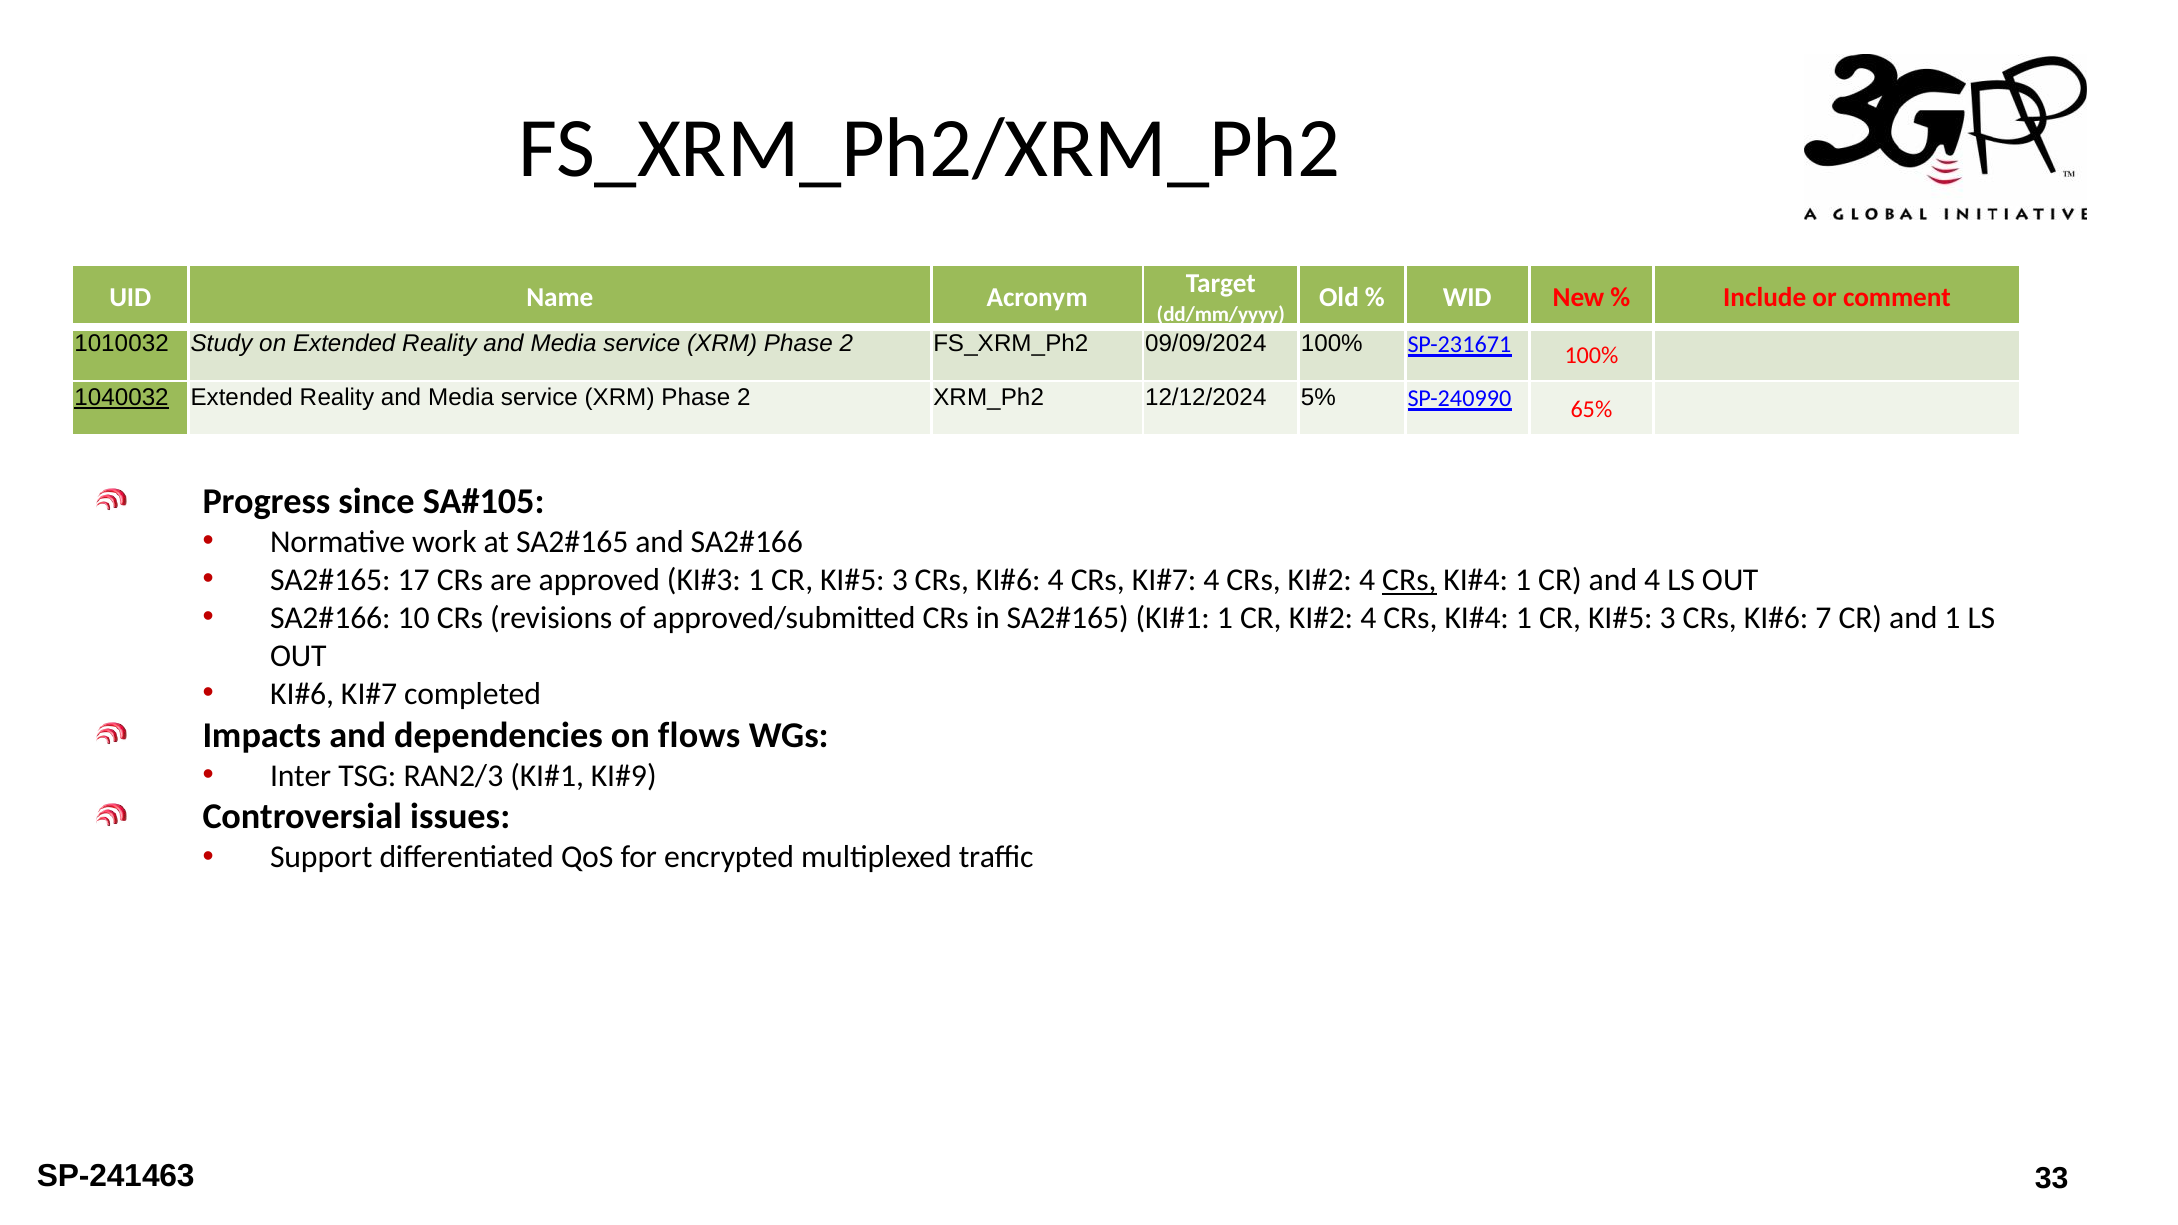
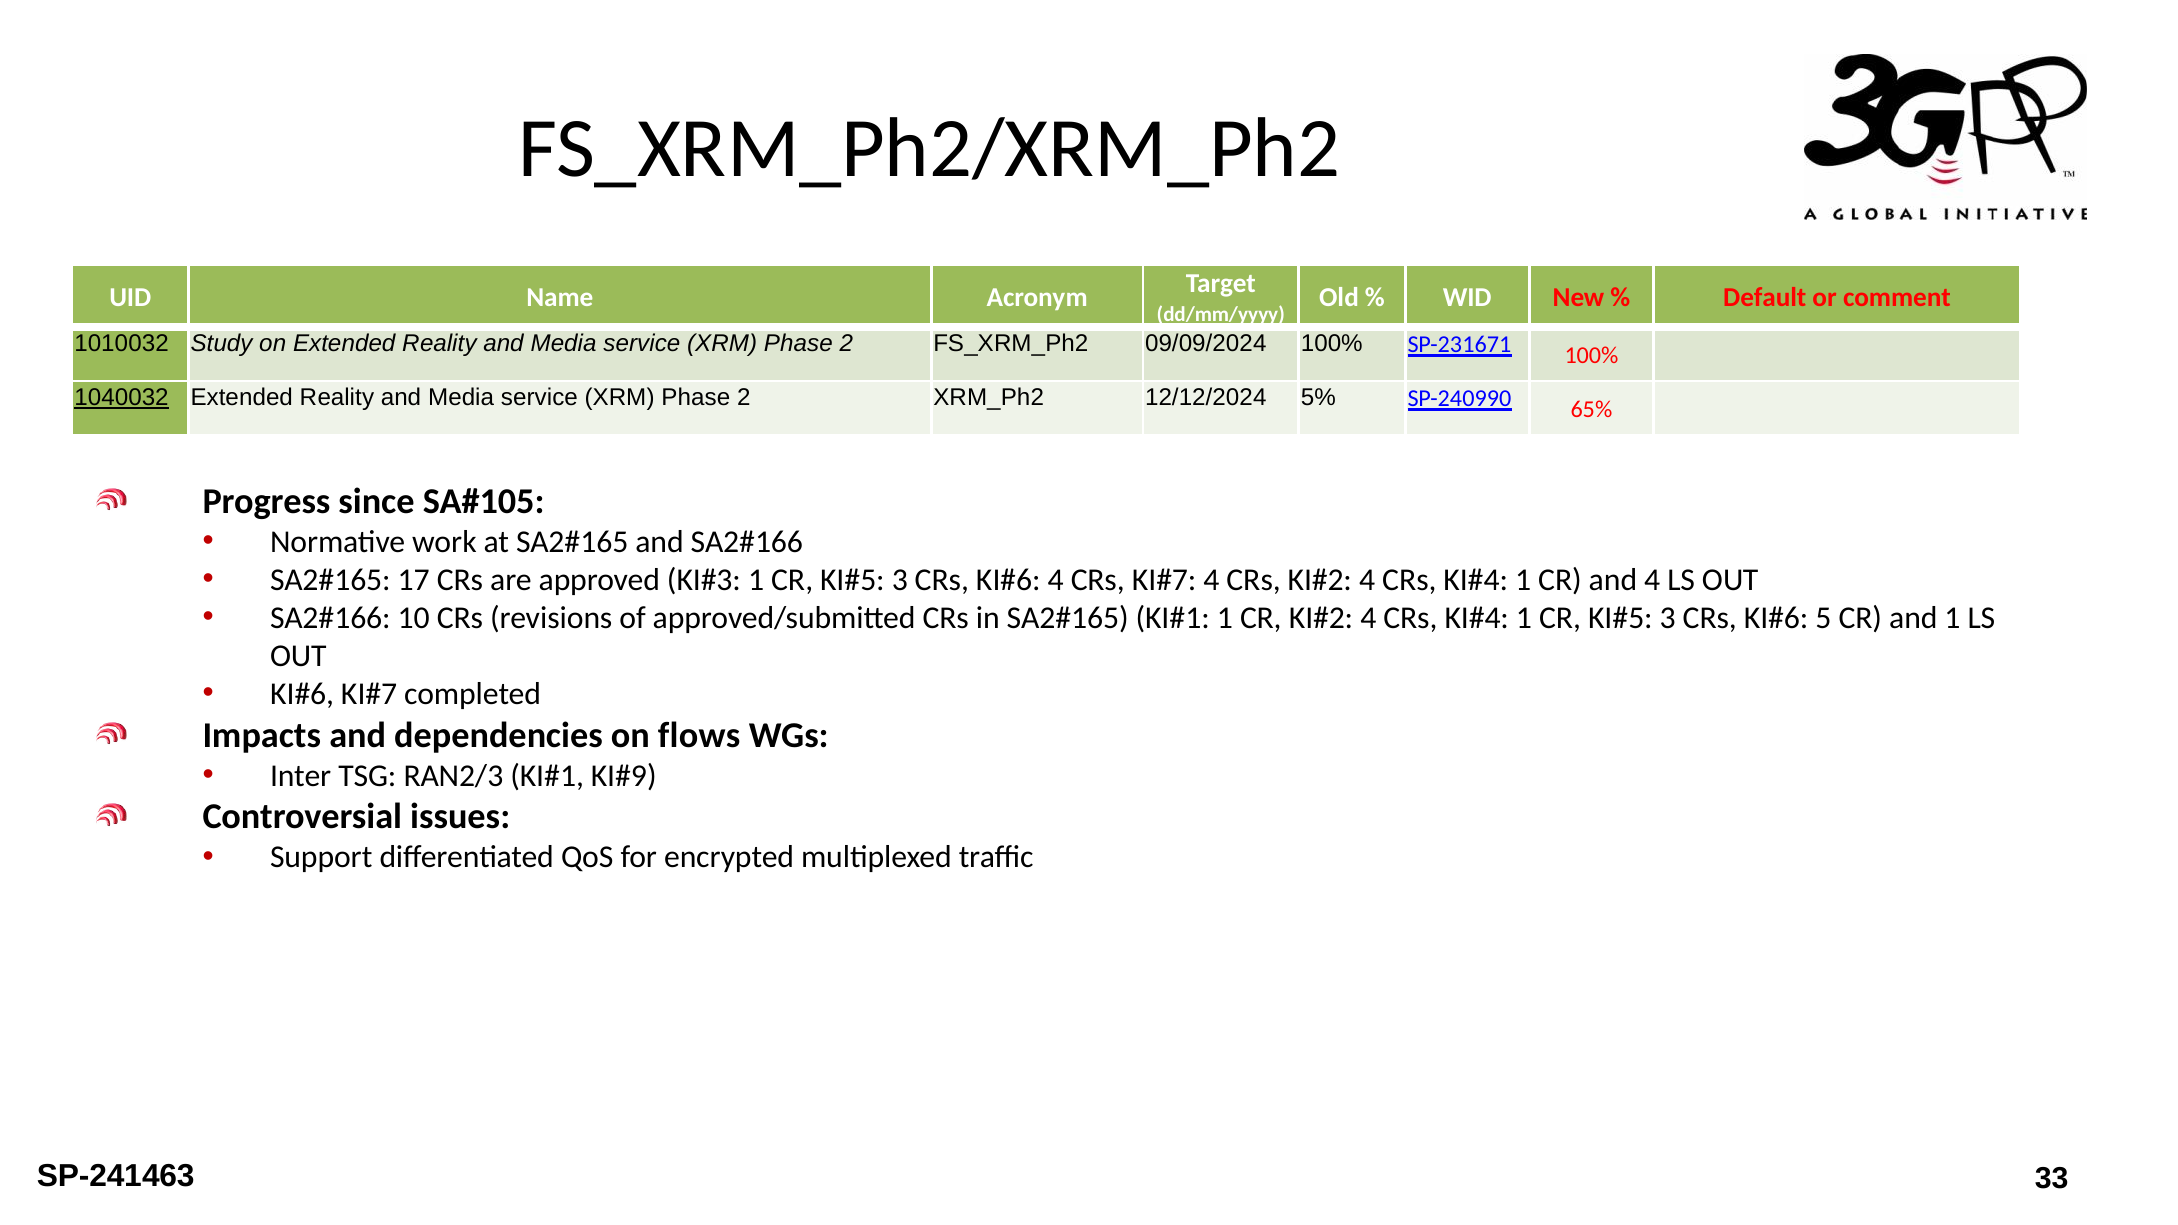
Include: Include -> Default (1765, 297)
CRs underline: present -> none (1409, 580)
7: 7 -> 5 (1823, 618)
